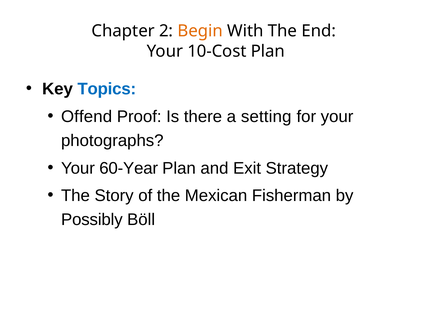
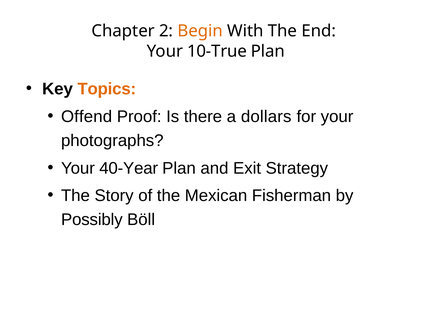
10-Cost: 10-Cost -> 10-True (217, 51)
Topics colour: blue -> orange (107, 89)
setting: setting -> dollars (266, 116)
60-Year: 60-Year -> 40-Year (129, 168)
